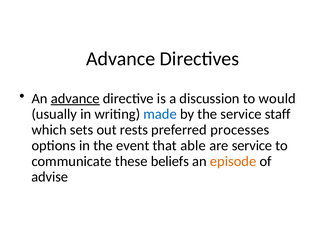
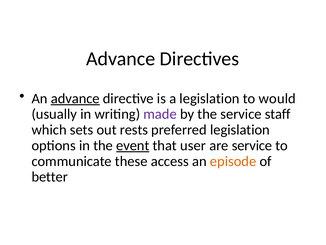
a discussion: discussion -> legislation (209, 98)
made colour: blue -> purple (160, 114)
preferred processes: processes -> legislation (240, 130)
event underline: none -> present (133, 145)
able: able -> user (193, 145)
beliefs: beliefs -> access (170, 161)
advise: advise -> better (50, 177)
